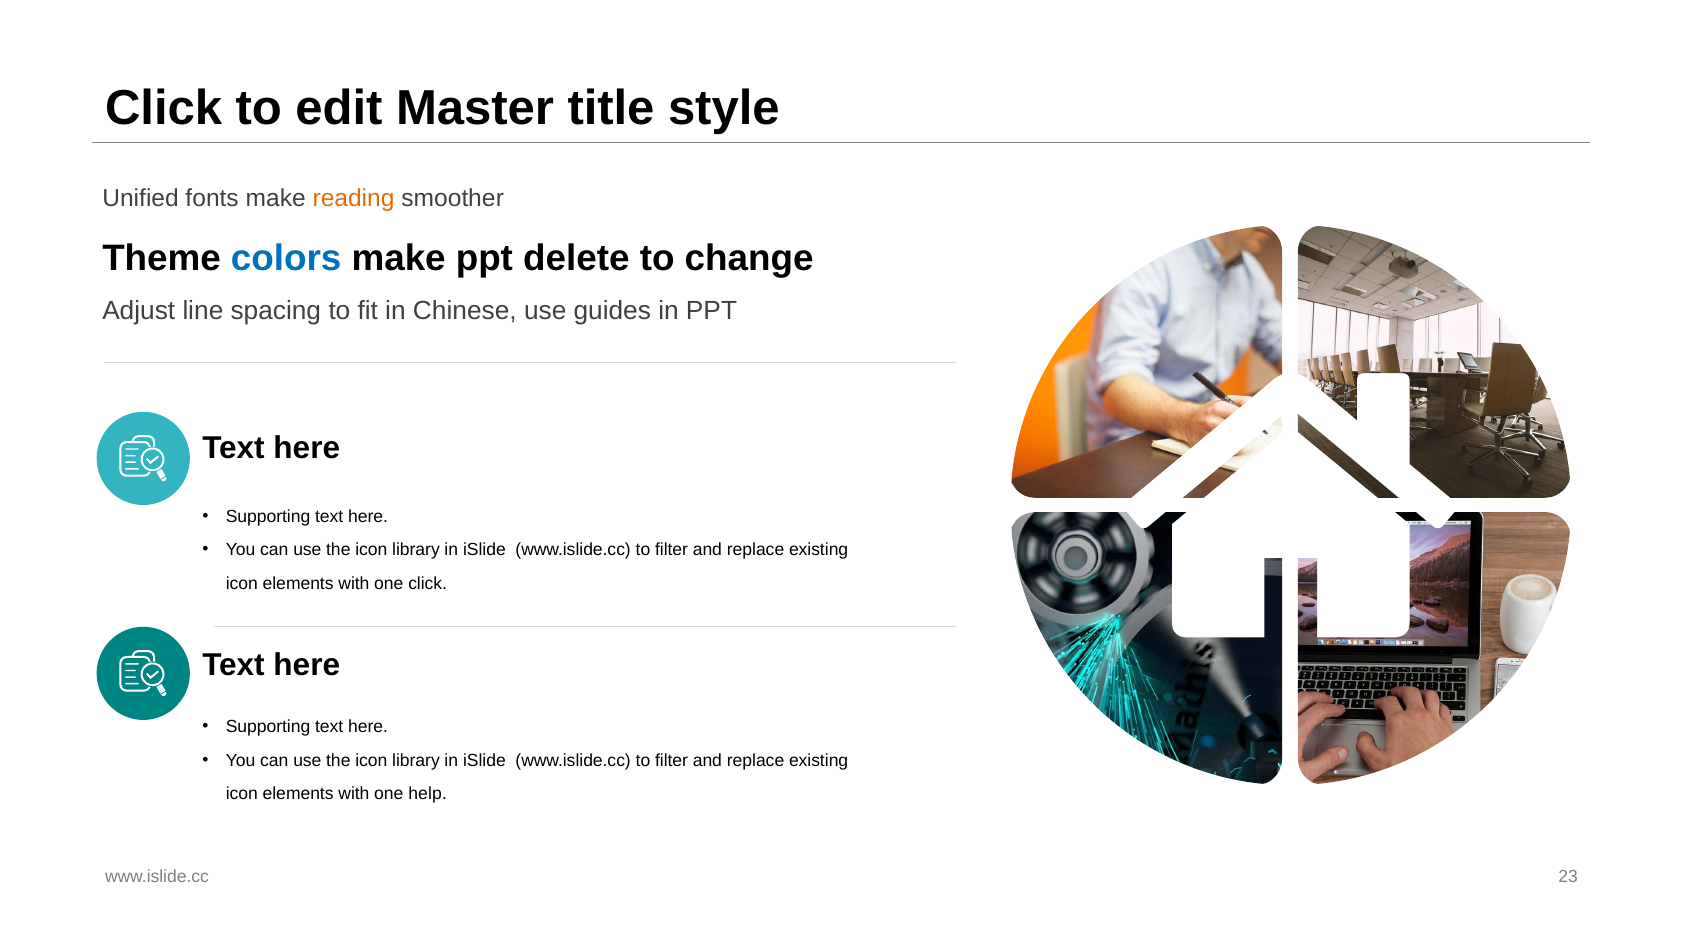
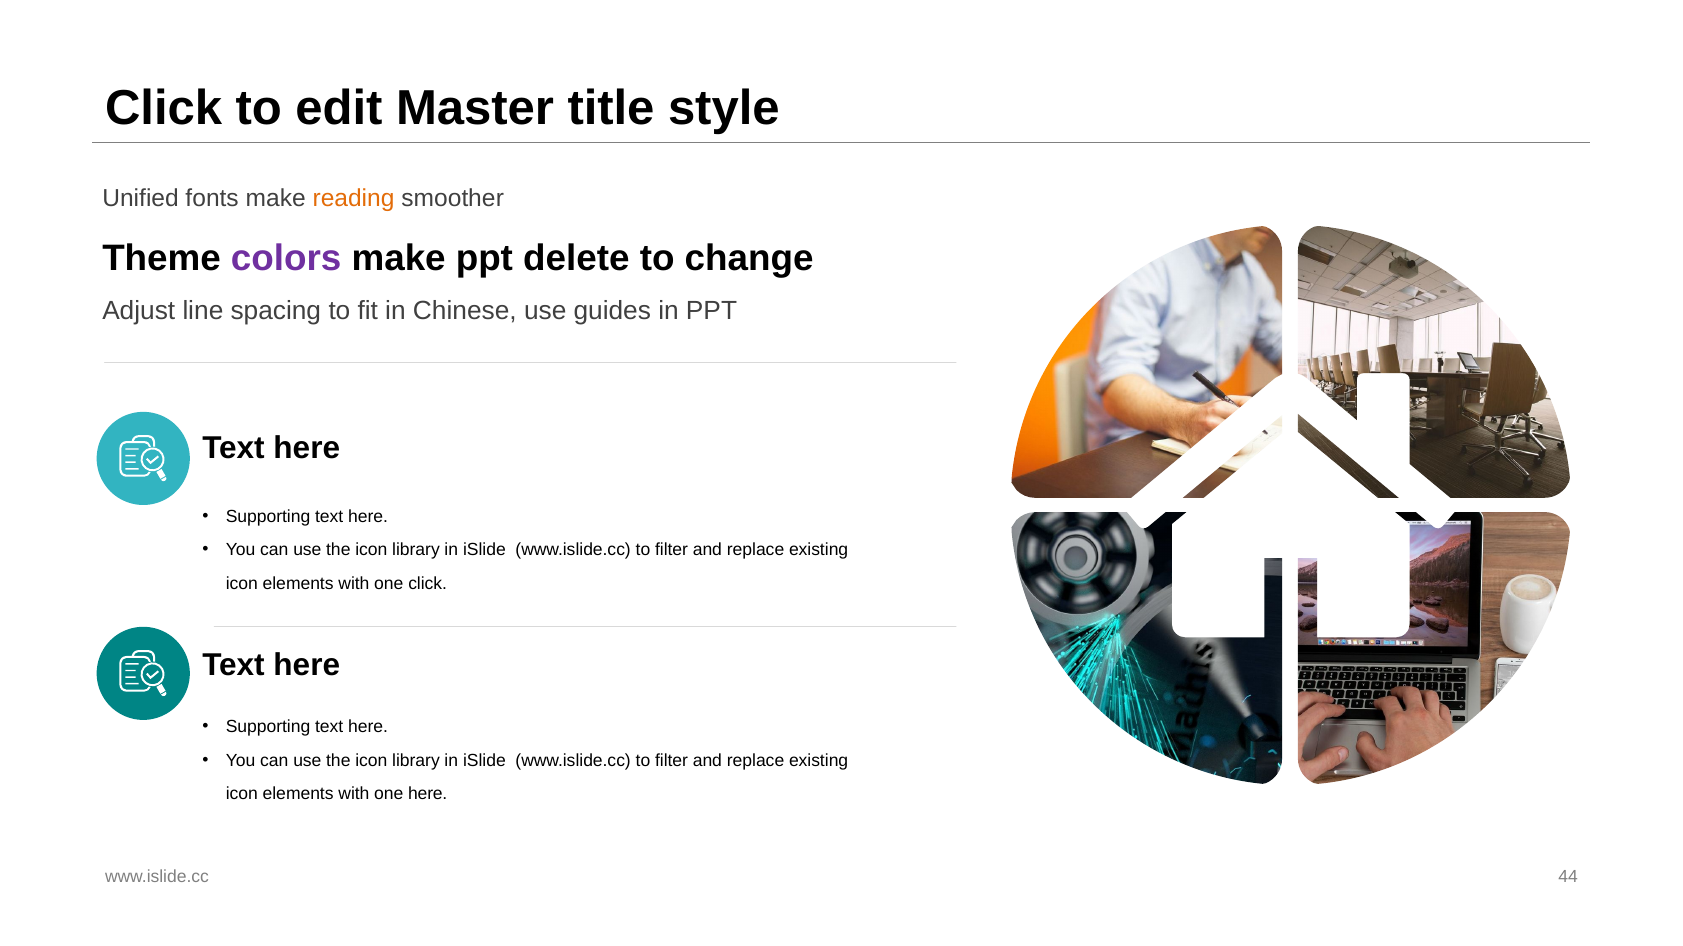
colors colour: blue -> purple (286, 258)
one help: help -> here (428, 794)
23: 23 -> 44 (1568, 877)
